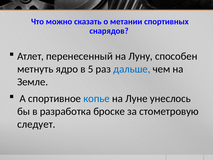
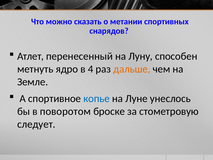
5: 5 -> 4 (91, 69)
дальше colour: blue -> orange (132, 69)
разработка: разработка -> поворотом (65, 111)
